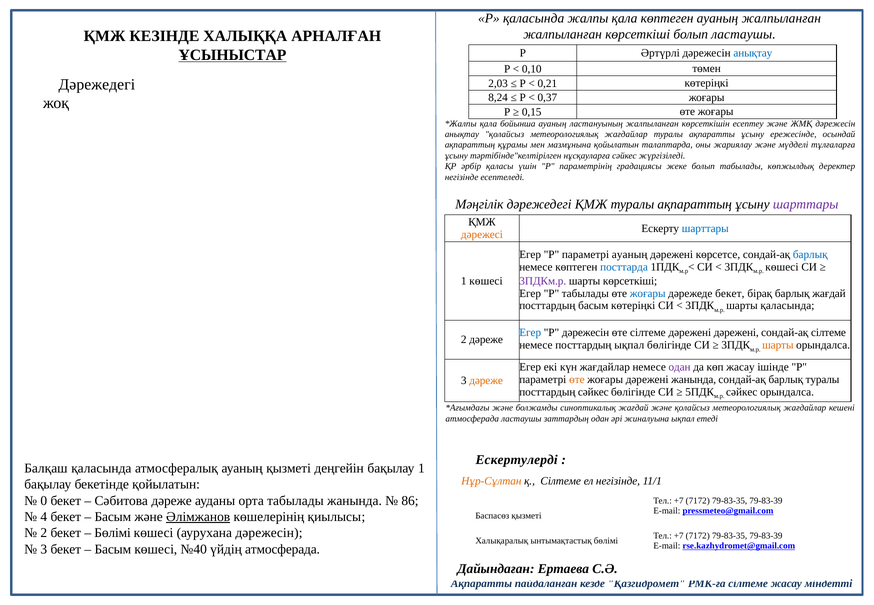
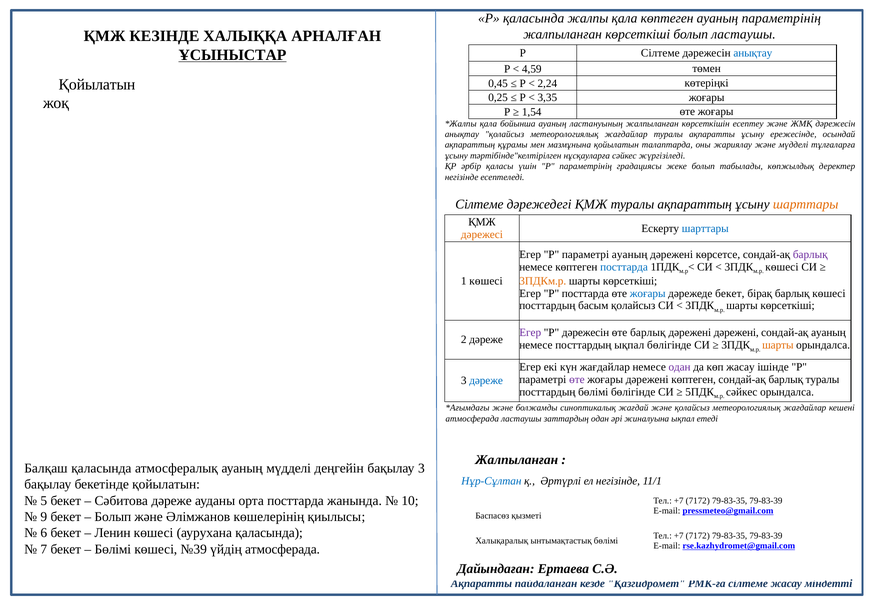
ауаның жалпыланған: жалпыланған -> параметрінің (781, 18)
Р Әртүрлі: Әртүрлі -> Сілтеме (660, 53)
0,10: 0,10 -> 4,59 (532, 69)
Дәрежедегі: Дәрежедегі -> Қойылатын (97, 84)
2,03: 2,03 -> 0,45 (498, 83)
0,21: 0,21 -> 2,24 (547, 83)
8,24: 8,24 -> 0,25 (498, 98)
0,37: 0,37 -> 3,35 (547, 98)
0,15: 0,15 -> 1,54 (532, 112)
Мәңгілік: Мәңгілік -> Сілтеме (479, 204)
шарттары colour: purple -> orange (806, 204)
барлық colour: blue -> purple (810, 255)
3ПДКм.р colour: purple -> orange (543, 281)
P табылады: табылады -> посттарда (585, 293)
барлық жағдай: жағдай -> көшесі (829, 293)
басым көтеріңкі: көтеріңкі -> қолайсыз (633, 306)
қаласында: қаласында -> көрсеткіші (788, 306)
Егер colour: blue -> purple (530, 333)
өте сілтеме: сілтеме -> барлық (648, 333)
сондай-ақ сілтеме: сілтеме -> ауаның (828, 333)
өте colour: orange -> purple (577, 380)
дәрежені жанында: жанында -> көптеген (694, 380)
дәреже colour: orange -> blue (486, 381)
посттардың сәйкес: сәйкес -> бөлімі (593, 392)
Ескертулерді: Ескертулерді -> Жалпыланған (517, 460)
ауаның қызметі: қызметі -> мүдделі (289, 468)
бақылау 1: 1 -> 3 (421, 468)
Нұр-Сұлтан colour: orange -> blue (491, 481)
қ Сілтеме: Сілтеме -> Әртүрлі (561, 481)
0: 0 -> 5 (44, 501)
орта табылады: табылады -> посттарда (295, 501)
86: 86 -> 10 (410, 501)
4: 4 -> 9 (44, 517)
Басым: Басым -> Болып (113, 517)
Әлімжанов underline: present -> none (198, 517)
2: 2 -> 6 (44, 533)
Бөлімі: Бөлімі -> Ленин (113, 533)
аурухана дәрежесін: дәрежесін -> қаласында (269, 533)
3: 3 -> 7 (44, 549)
Басым: Басым -> Бөлімі (113, 549)
№40: №40 -> №39 (194, 549)
